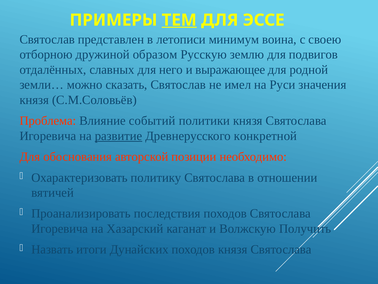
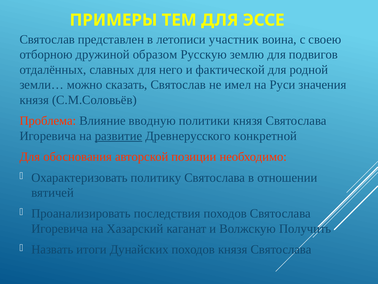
ТЕМ underline: present -> none (179, 20)
минимум: минимум -> участник (234, 39)
выражающее: выражающее -> фактической (230, 70)
событий: событий -> вводную (152, 121)
